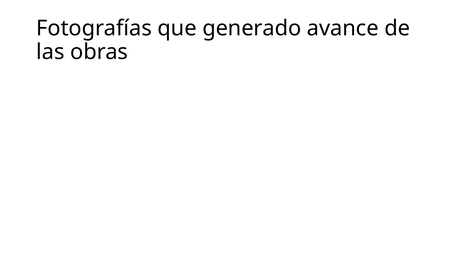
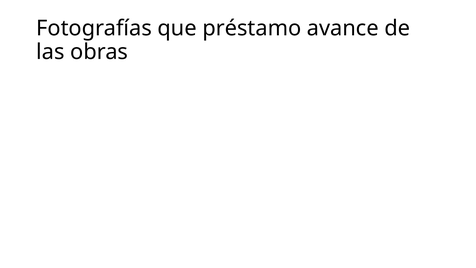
generado: generado -> préstamo (252, 28)
